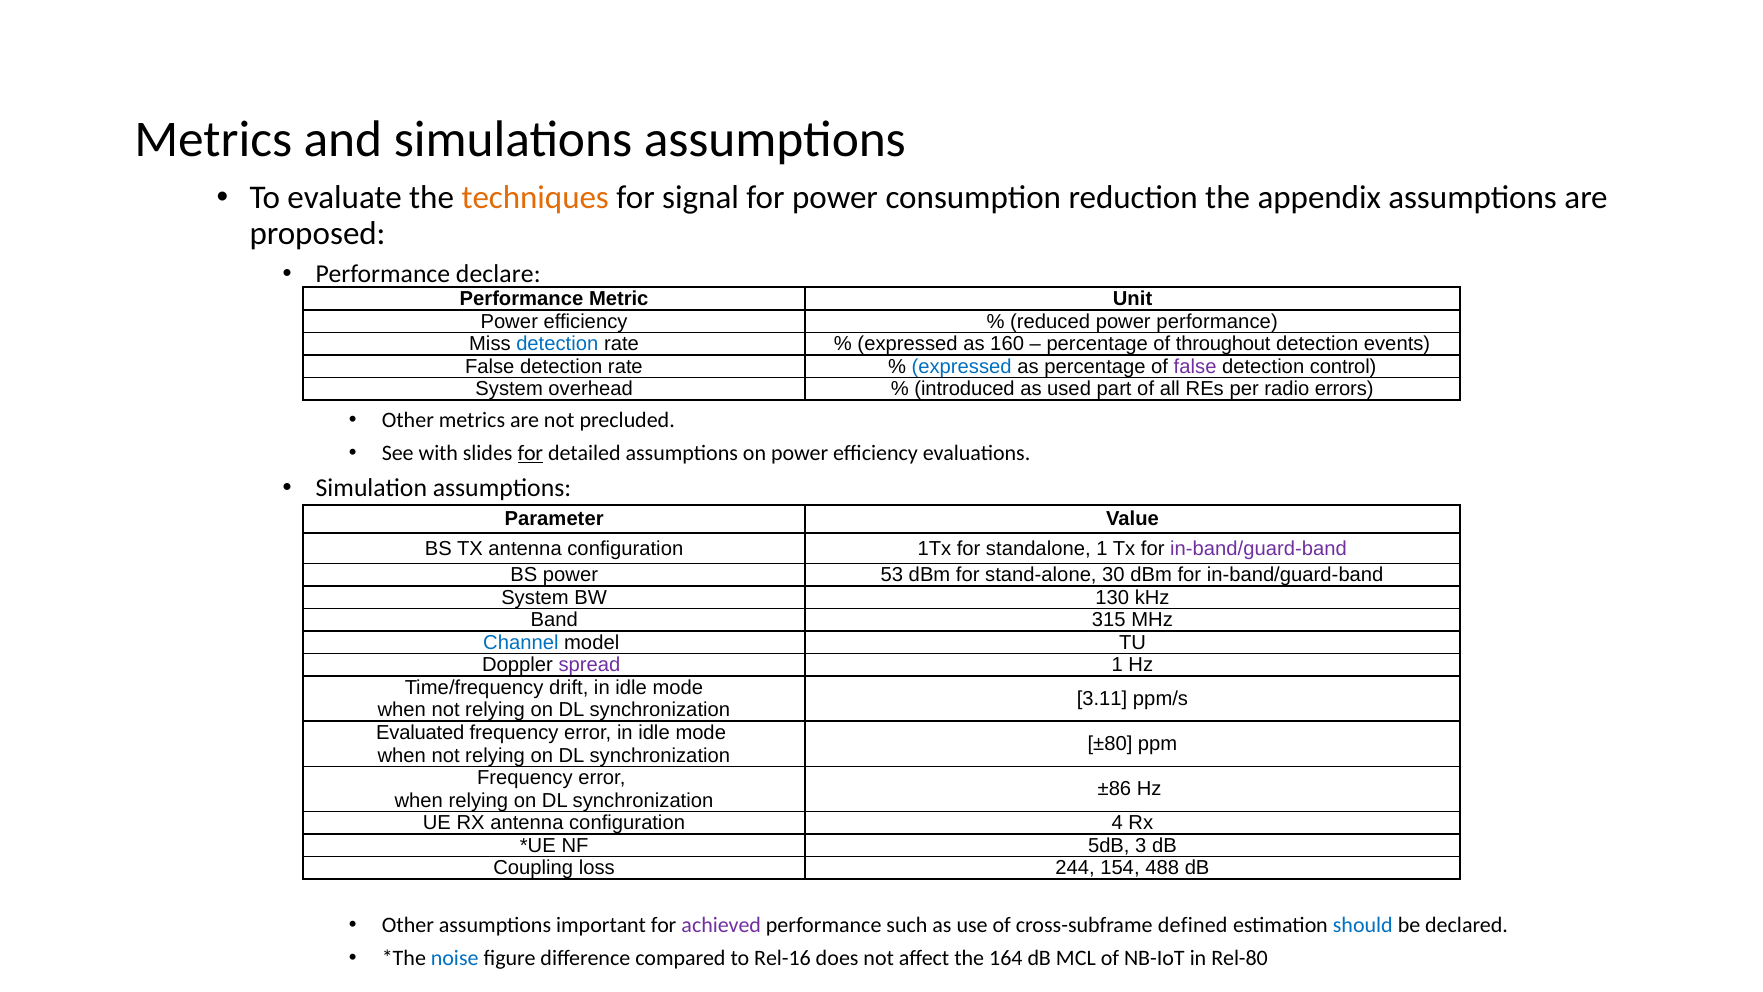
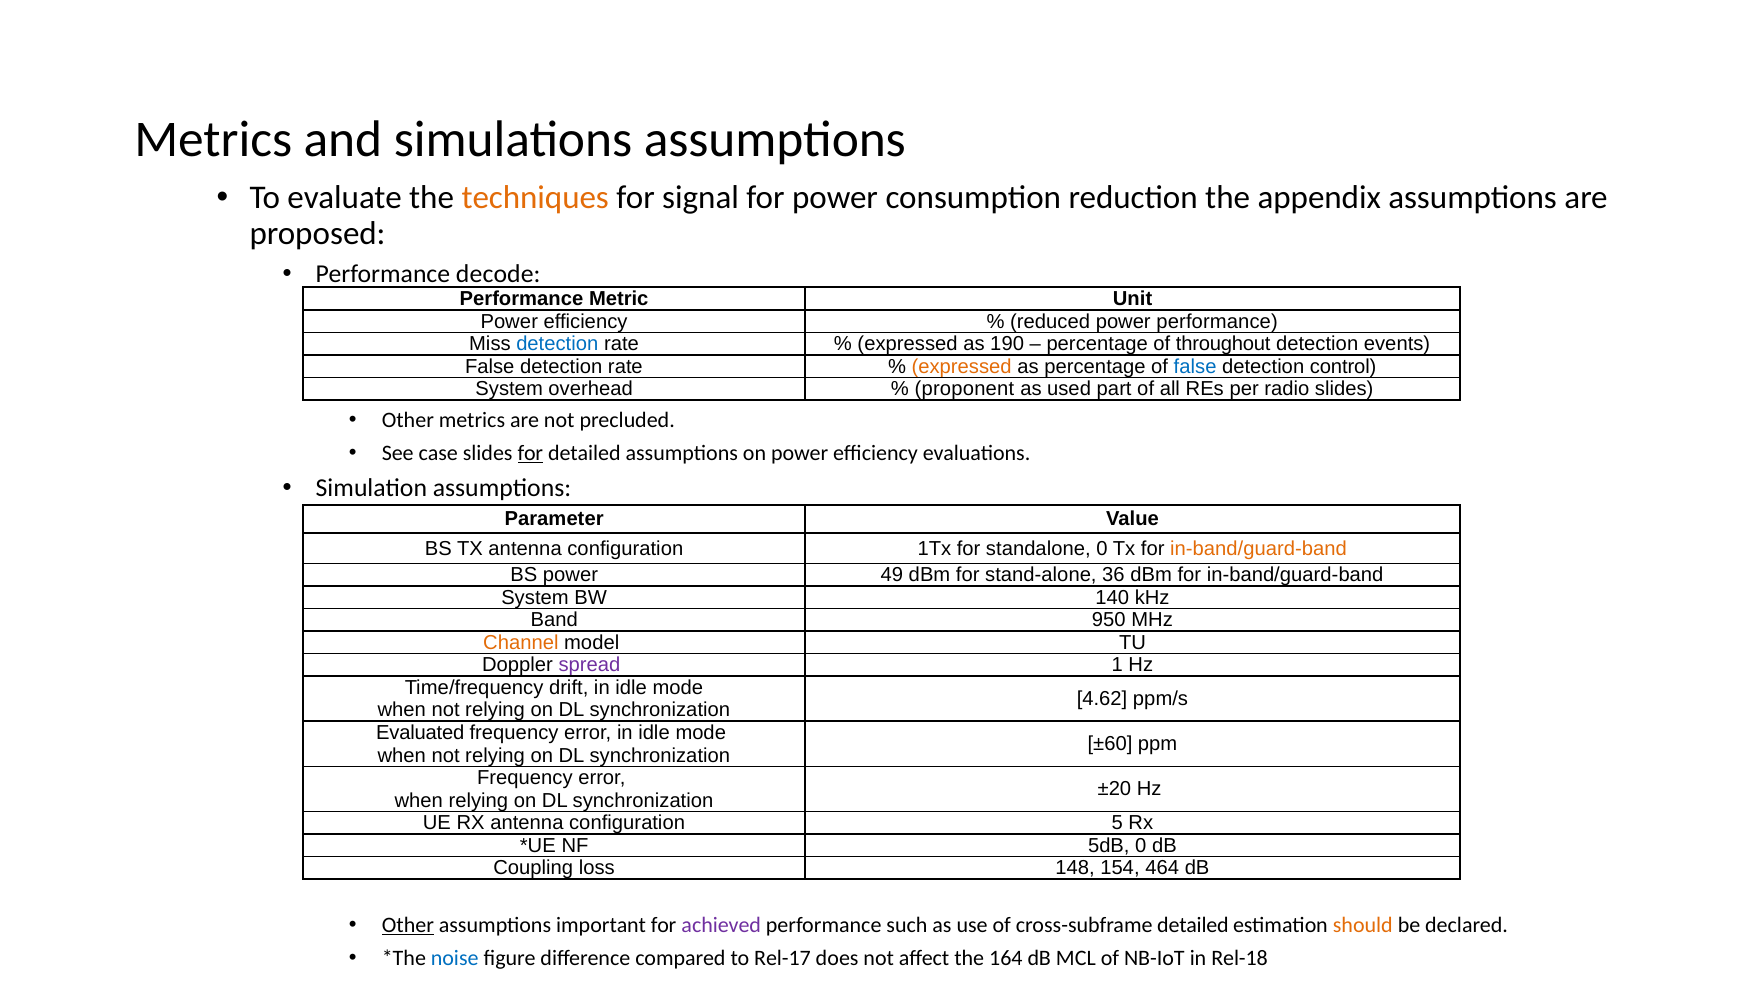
declare: declare -> decode (498, 274)
160: 160 -> 190 (1007, 344)
expressed colour: blue -> orange (962, 366)
false colour: purple -> blue (1195, 366)
introduced: introduced -> proponent (964, 389)
radio errors: errors -> slides (1344, 389)
with: with -> case (438, 453)
standalone 1: 1 -> 0 (1102, 548)
in-band/guard-band colour: purple -> orange (1258, 548)
53: 53 -> 49 (892, 575)
30: 30 -> 36 (1113, 575)
130: 130 -> 140 (1112, 597)
315: 315 -> 950 (1109, 620)
Channel colour: blue -> orange (521, 643)
3.11: 3.11 -> 4.62 (1102, 699)
±80: ±80 -> ±60 (1110, 744)
±86: ±86 -> ±20 (1114, 789)
4: 4 -> 5 (1117, 823)
5dB 3: 3 -> 0 (1141, 845)
244: 244 -> 148 (1075, 868)
488: 488 -> 464 (1162, 868)
Other underline: none -> present (408, 925)
cross-subframe defined: defined -> detailed (1193, 925)
should colour: blue -> orange (1363, 925)
Rel-16: Rel-16 -> Rel-17 (783, 958)
Rel-80: Rel-80 -> Rel-18 (1240, 958)
